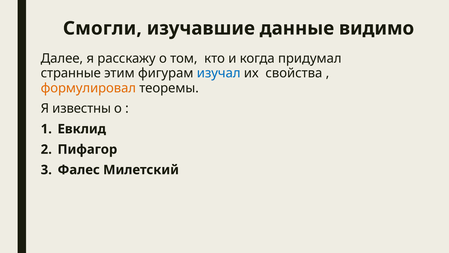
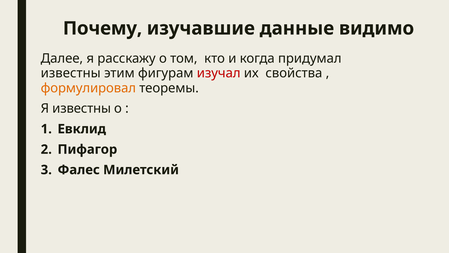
Смогли: Смогли -> Почему (103, 28)
странные: странные -> известны (71, 73)
изучал colour: blue -> red (219, 73)
